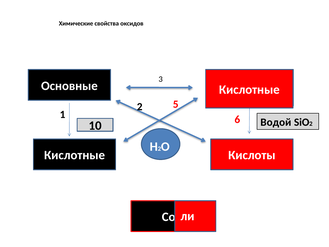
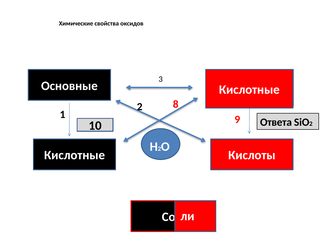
5: 5 -> 8 (176, 104)
6: 6 -> 9 (237, 119)
Водой: Водой -> Ответа (276, 122)
